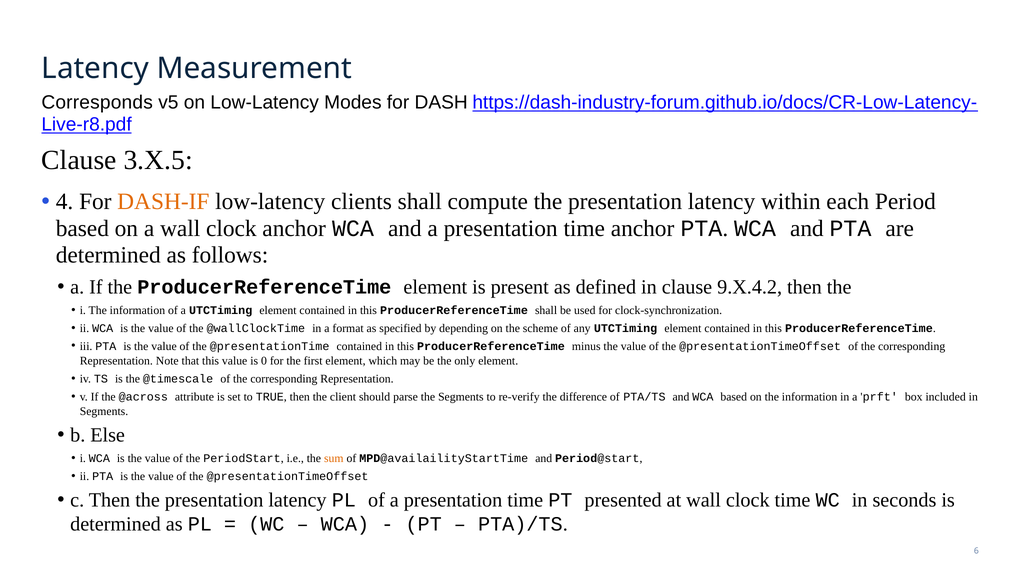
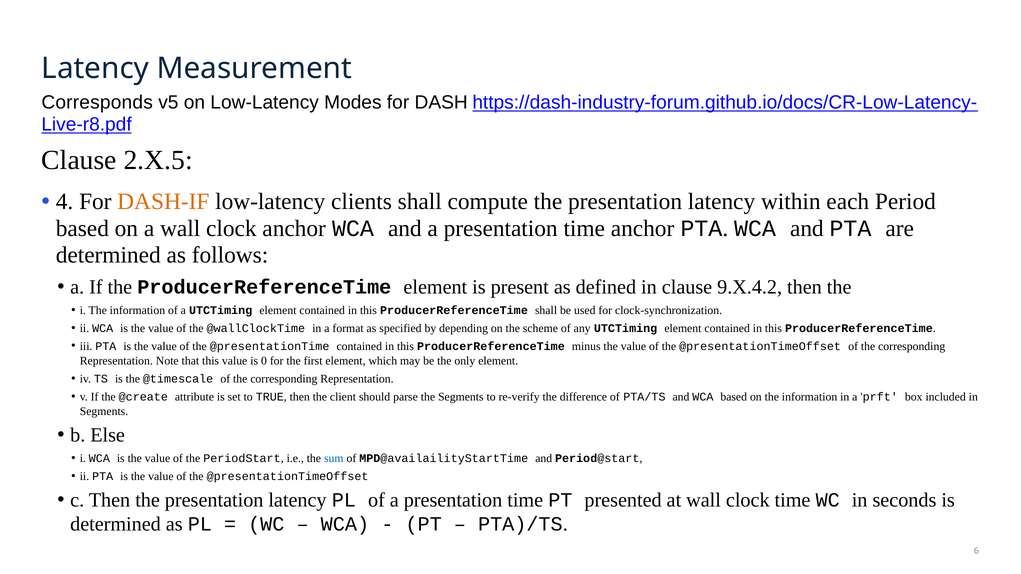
3.X.5: 3.X.5 -> 2.X.5 (158, 160)
@across: @across -> @create (143, 397)
sum colour: orange -> blue (334, 459)
